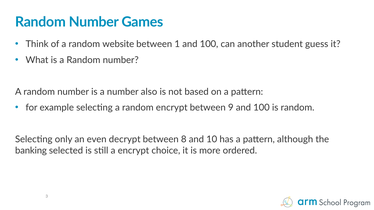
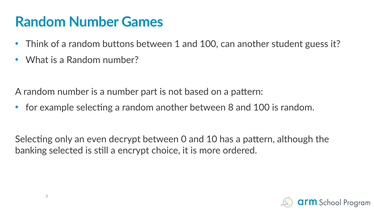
website: website -> buttons (118, 44)
also: also -> part (149, 92)
random encrypt: encrypt -> another (172, 108)
9: 9 -> 8 (231, 108)
8: 8 -> 0 (184, 140)
